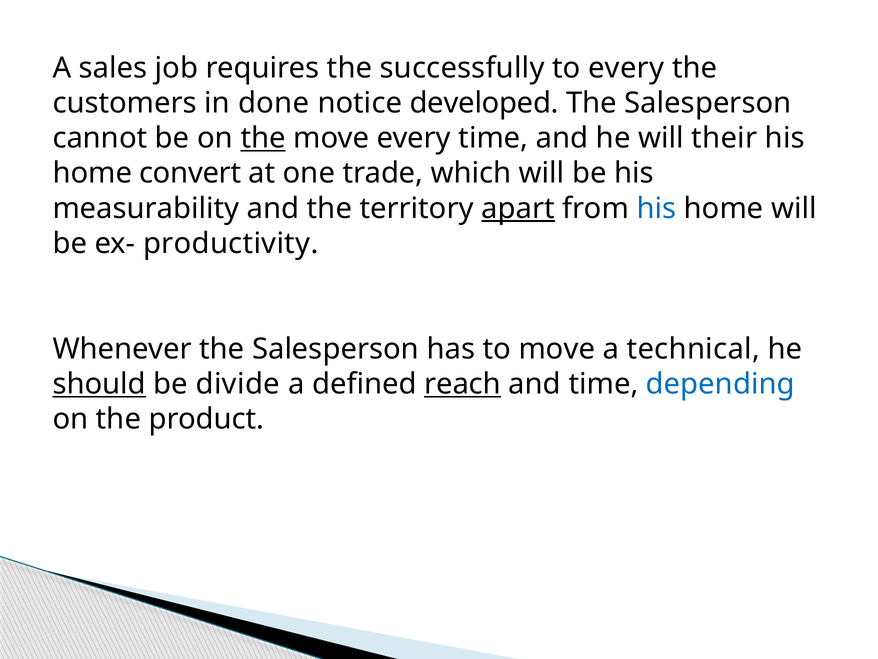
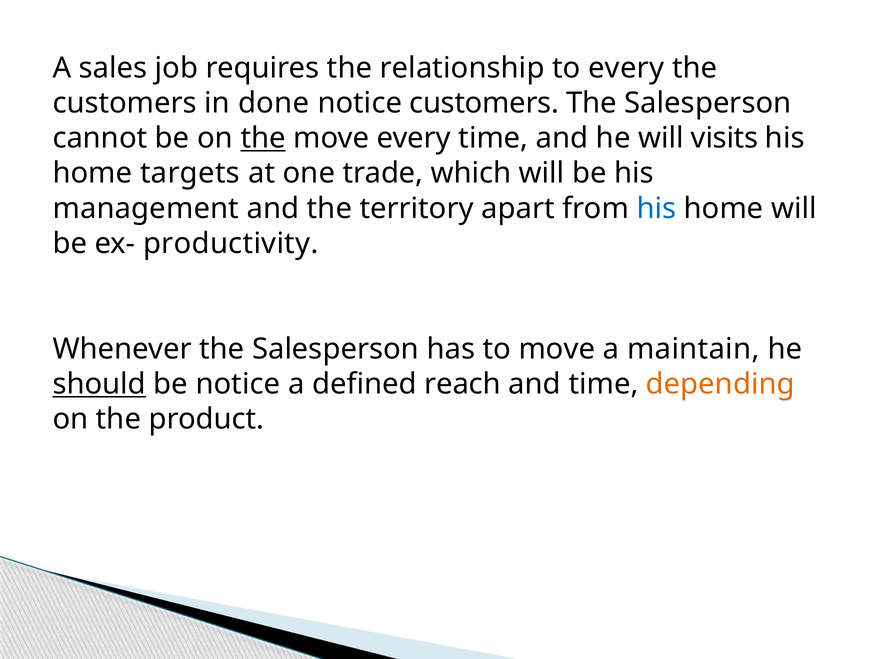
successfully: successfully -> relationship (462, 68)
notice developed: developed -> customers (484, 103)
their: their -> visits (725, 138)
convert: convert -> targets (190, 173)
measurability: measurability -> management (146, 208)
apart underline: present -> none (518, 208)
technical: technical -> maintain (693, 349)
be divide: divide -> notice (238, 384)
reach underline: present -> none (463, 384)
depending colour: blue -> orange (720, 384)
